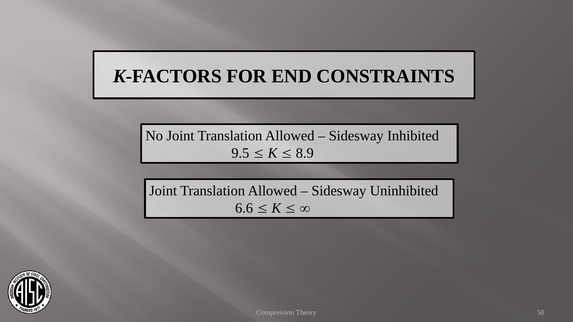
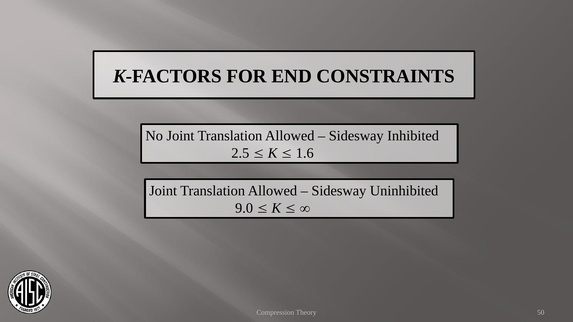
9.5: 9.5 -> 2.5 (240, 153)
8.9: 8.9 -> 1.6 (305, 153)
6.6: 6.6 -> 9.0 (244, 208)
